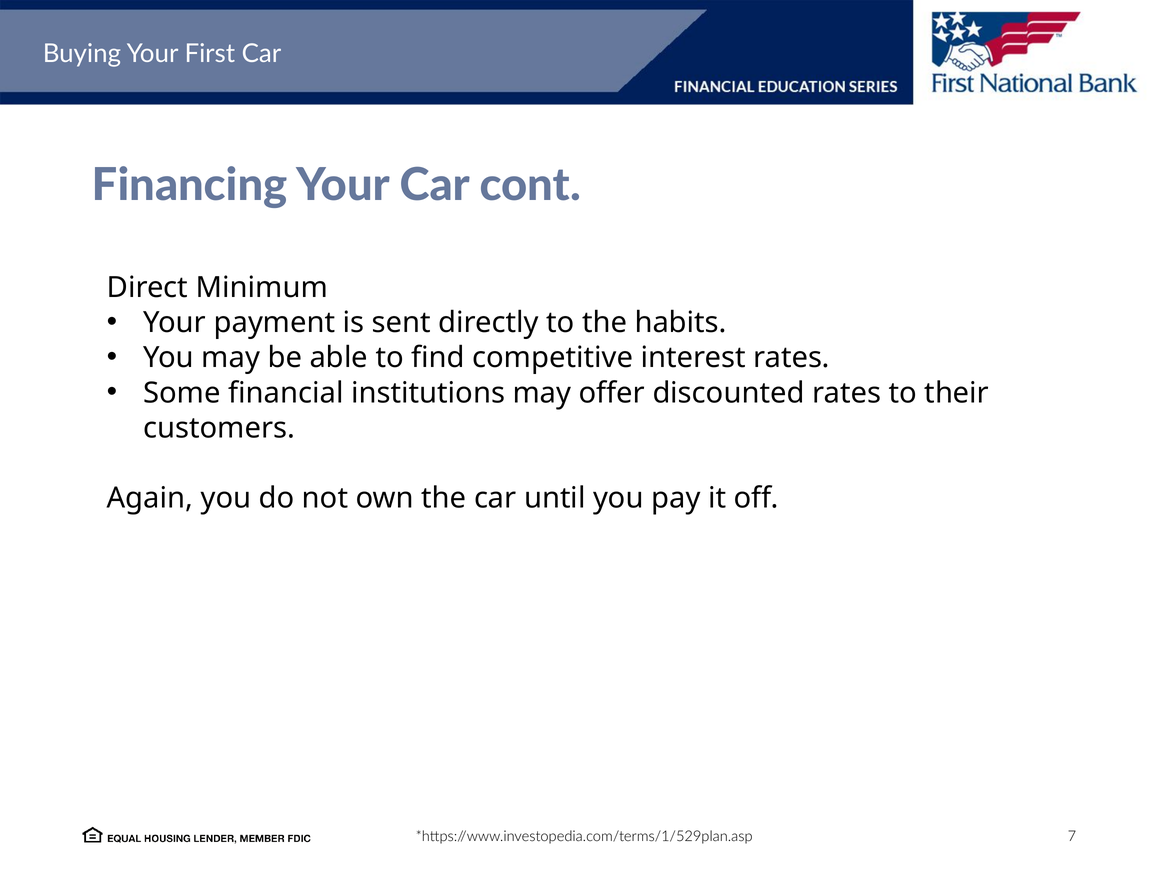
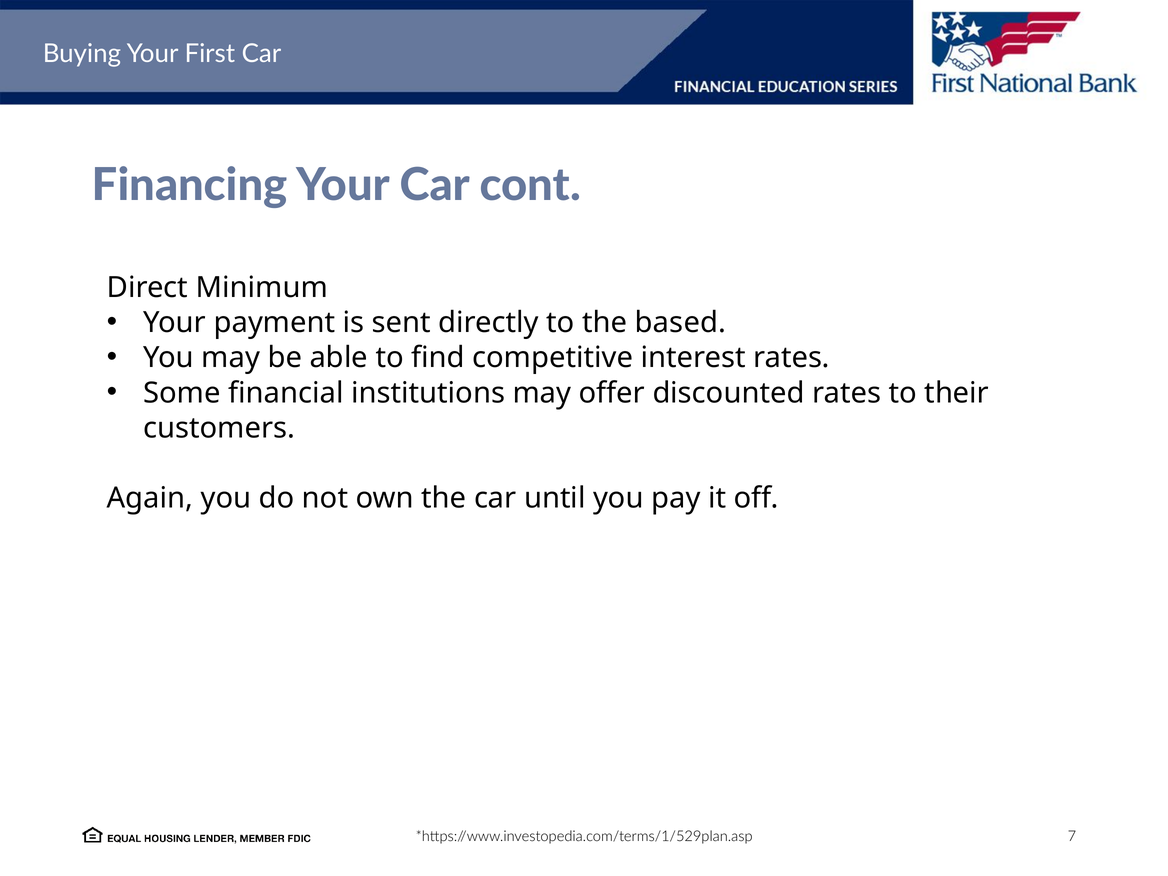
habits: habits -> based (680, 323)
